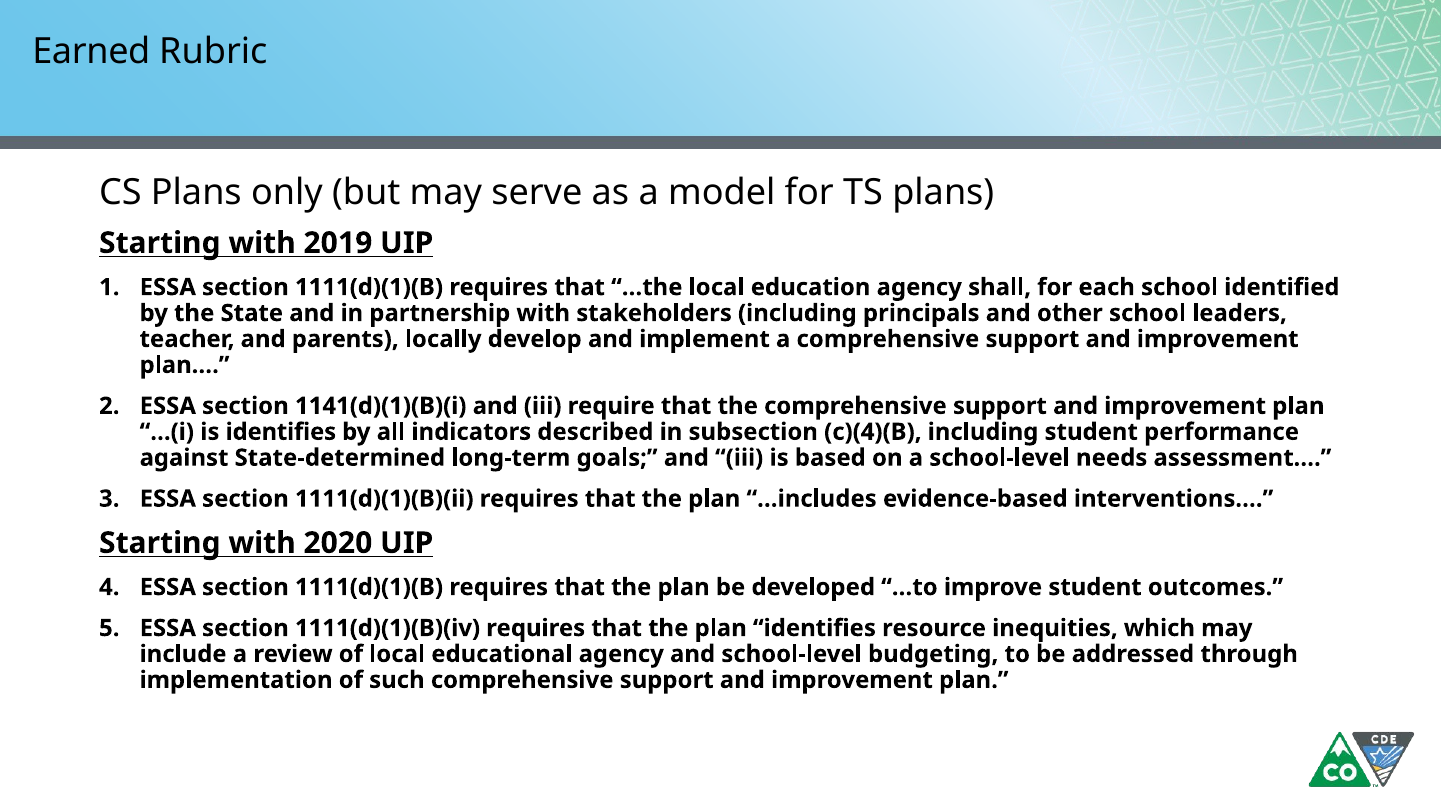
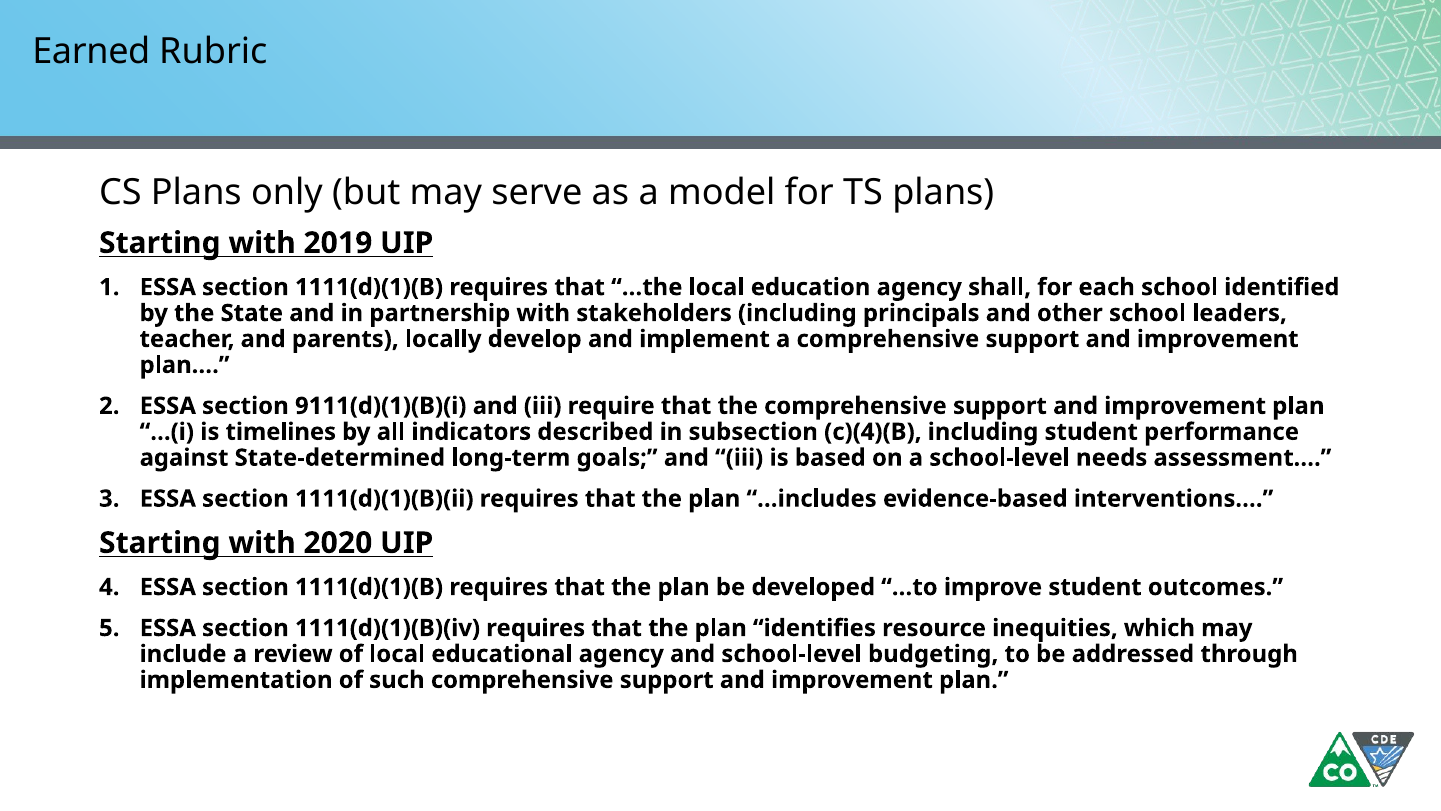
1141(d)(1)(B)(i: 1141(d)(1)(B)(i -> 9111(d)(1)(B)(i (381, 406)
is identifies: identifies -> timelines (281, 432)
